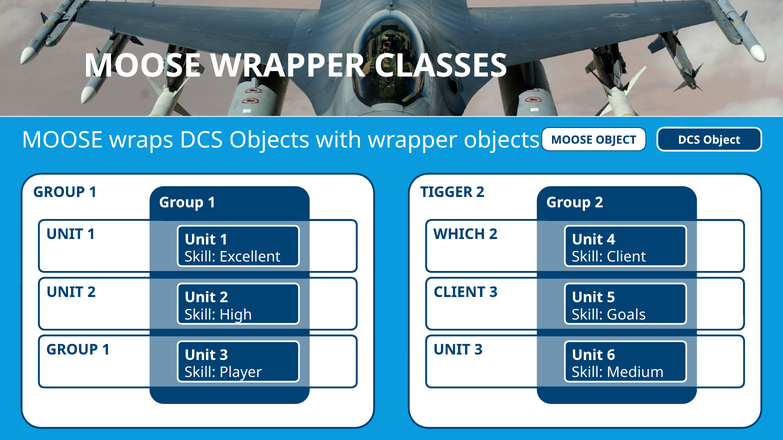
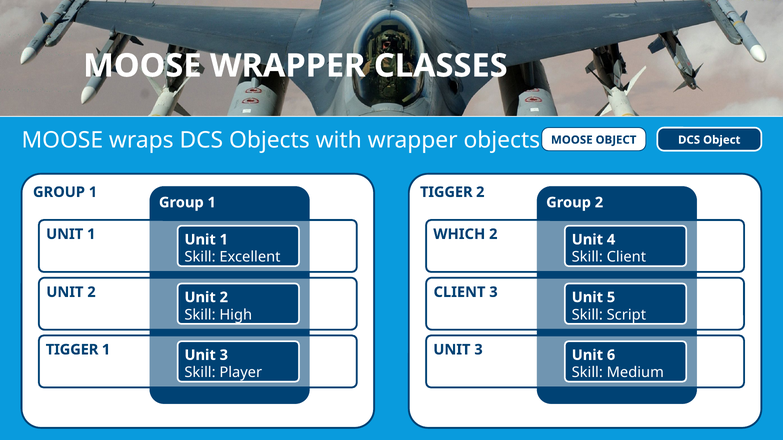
Goals: Goals -> Script (626, 315)
GROUP: GROUP -> TIGGER (72, 350)
